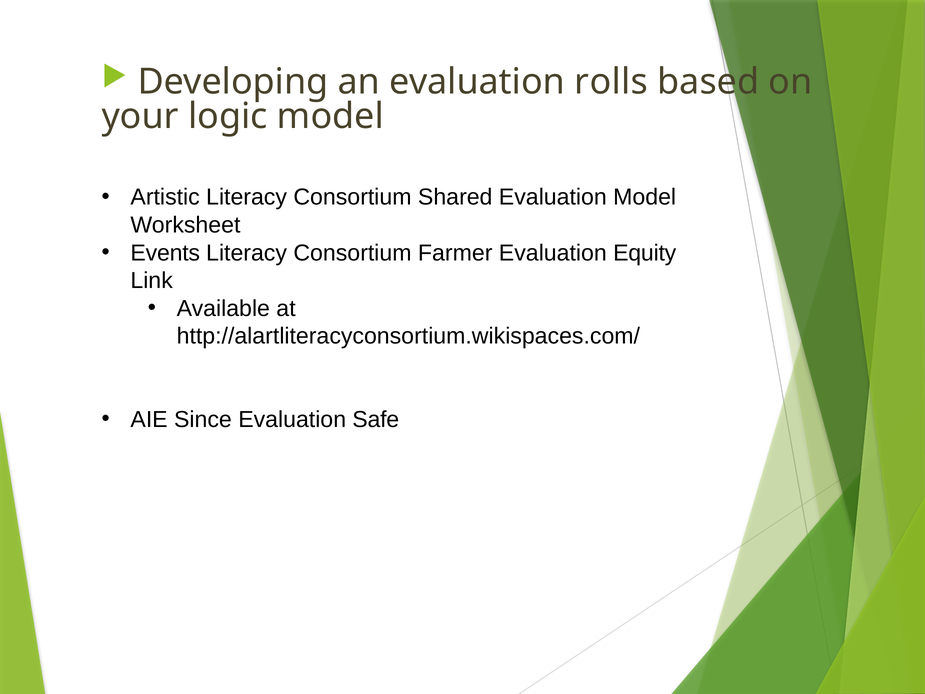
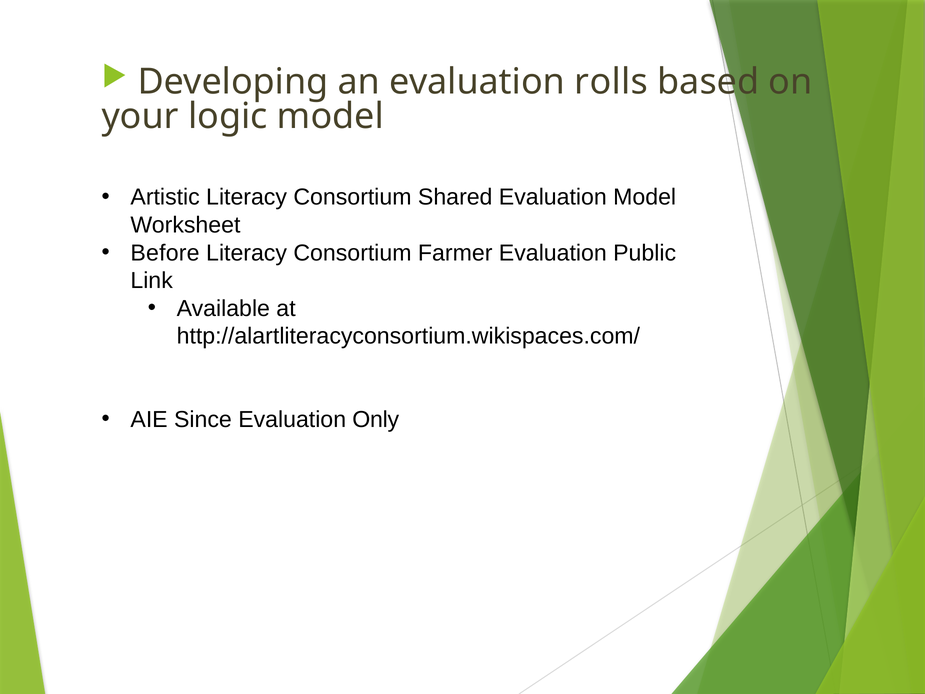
Events: Events -> Before (165, 253)
Equity: Equity -> Public (645, 253)
Safe: Safe -> Only (376, 419)
